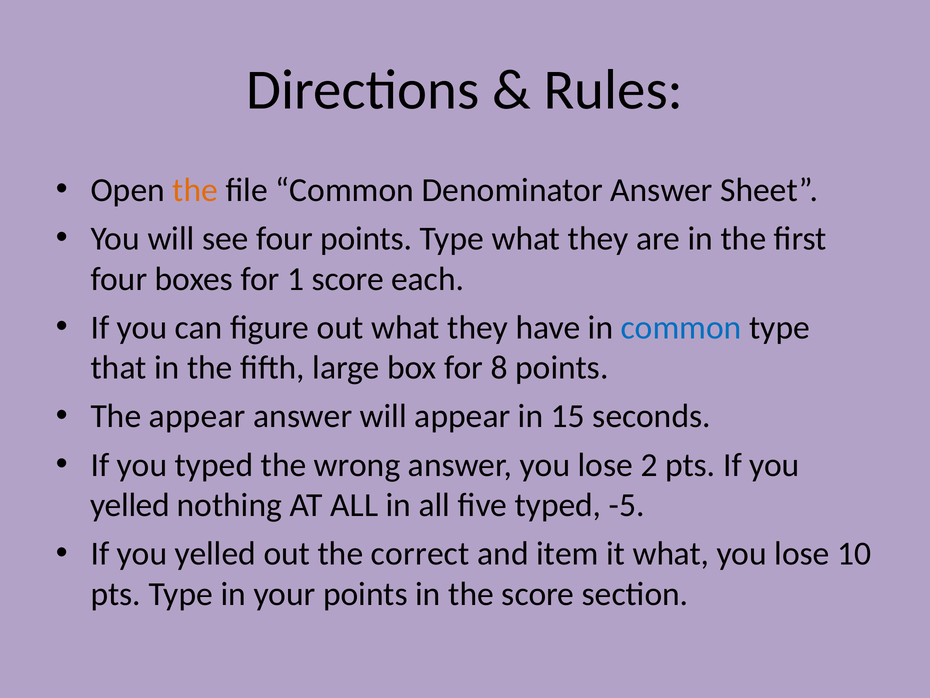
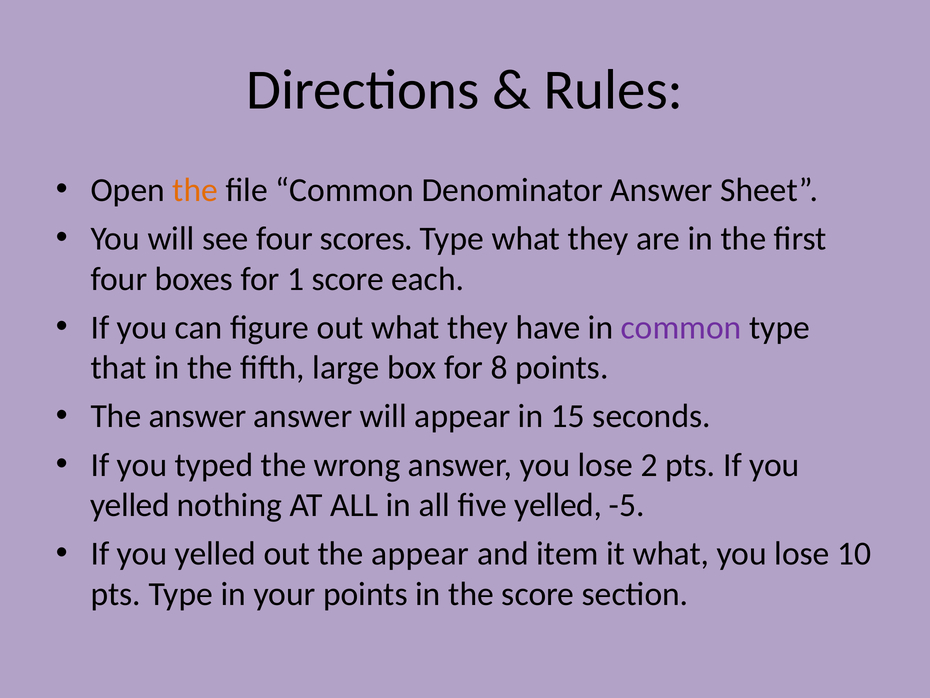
four points: points -> scores (366, 238)
common colour: blue -> purple (681, 327)
The appear: appear -> answer (197, 416)
five typed: typed -> yelled (558, 505)
the correct: correct -> appear (420, 553)
